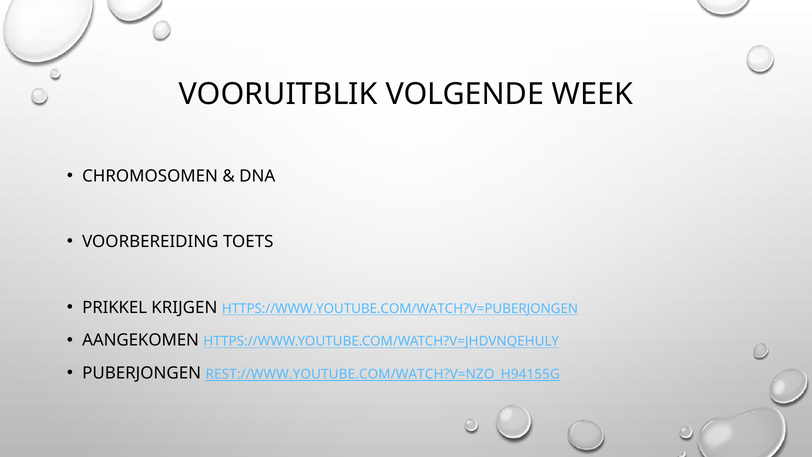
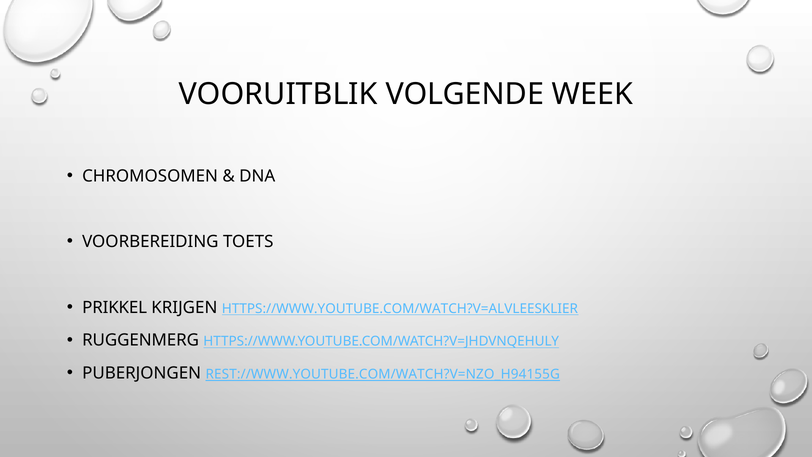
HTTPS://WWW.YOUTUBE.COM/WATCH?V=PUBERJONGEN: HTTPS://WWW.YOUTUBE.COM/WATCH?V=PUBERJONGEN -> HTTPS://WWW.YOUTUBE.COM/WATCH?V=ALVLEESKLIER (400, 308)
AANGEKOMEN: AANGEKOMEN -> RUGGENMERG (141, 340)
